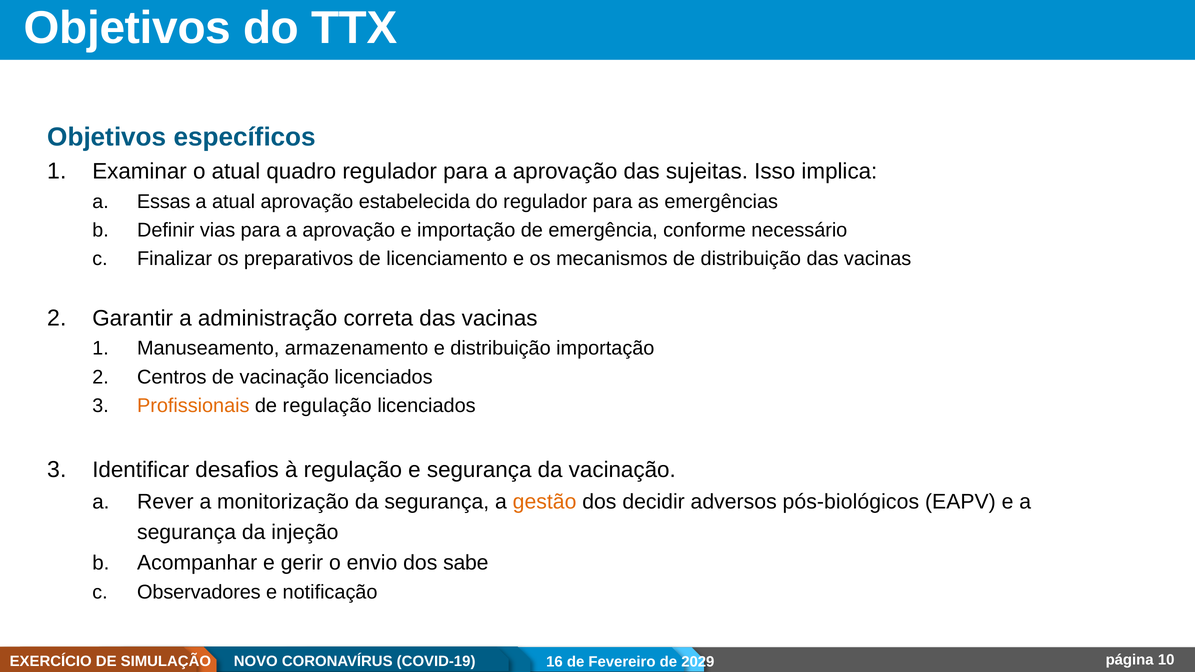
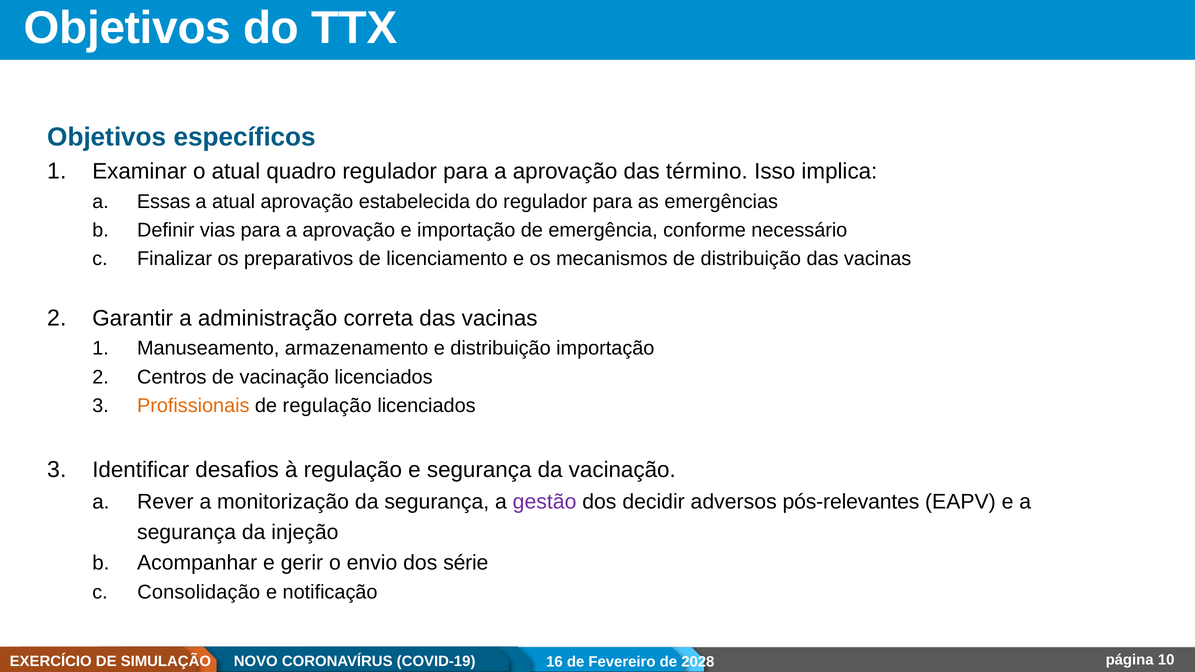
sujeitas: sujeitas -> término (707, 172)
gestão colour: orange -> purple (545, 502)
pós-biológicos: pós-biológicos -> pós-relevantes (851, 502)
sabe: sabe -> série (466, 563)
Observadores: Observadores -> Consolidação (199, 592)
2029: 2029 -> 2028 (698, 662)
